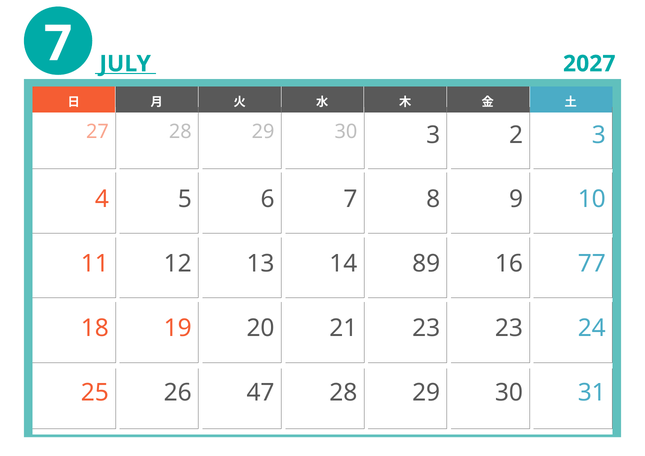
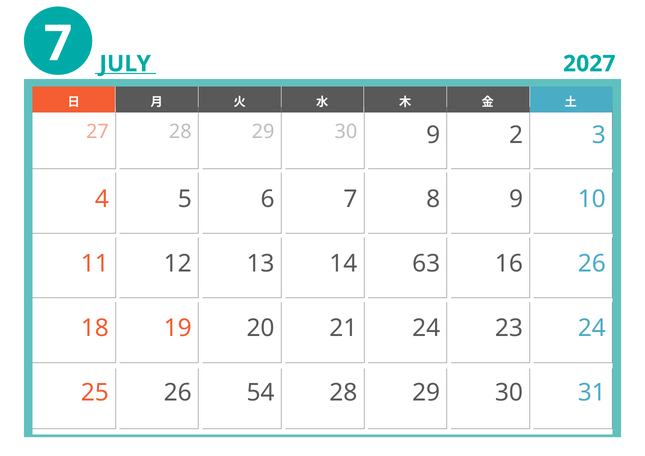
30 3: 3 -> 9 (433, 135)
89: 89 -> 63 (426, 264)
16 77: 77 -> 26 (592, 264)
21 23: 23 -> 24 (426, 328)
47: 47 -> 54 (261, 393)
